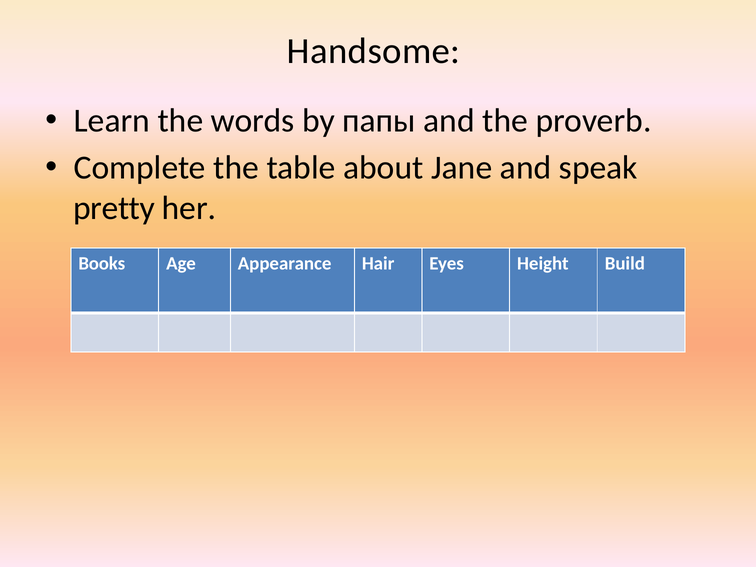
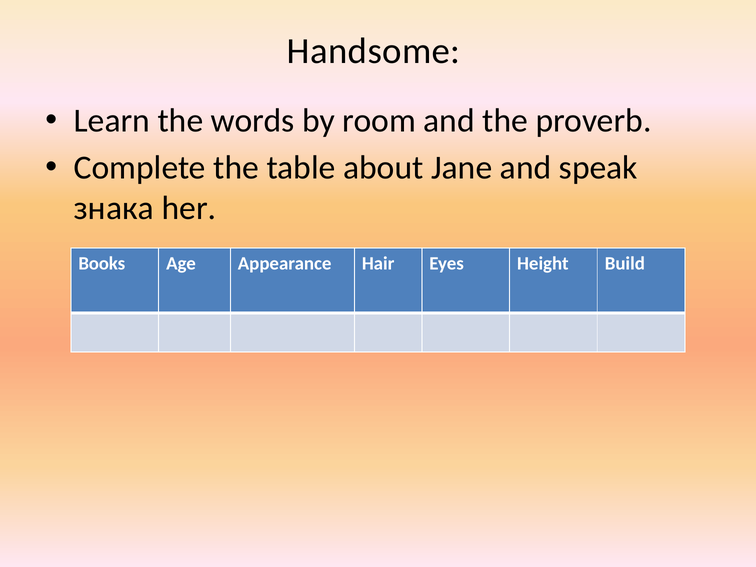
папы: папы -> room (379, 121)
pretty: pretty -> знака (114, 208)
